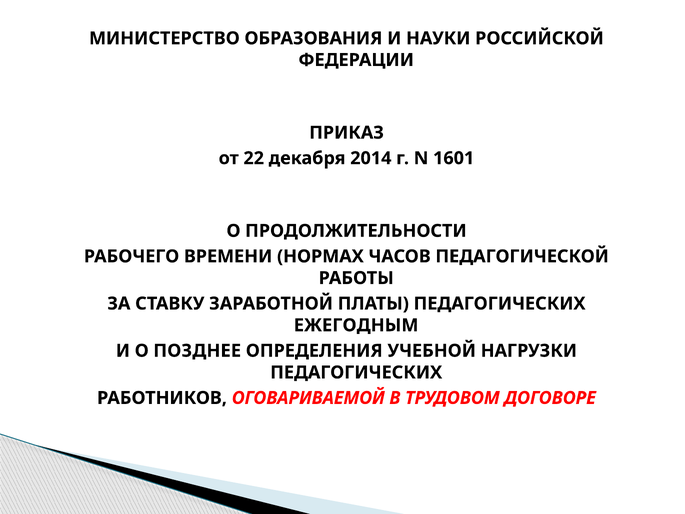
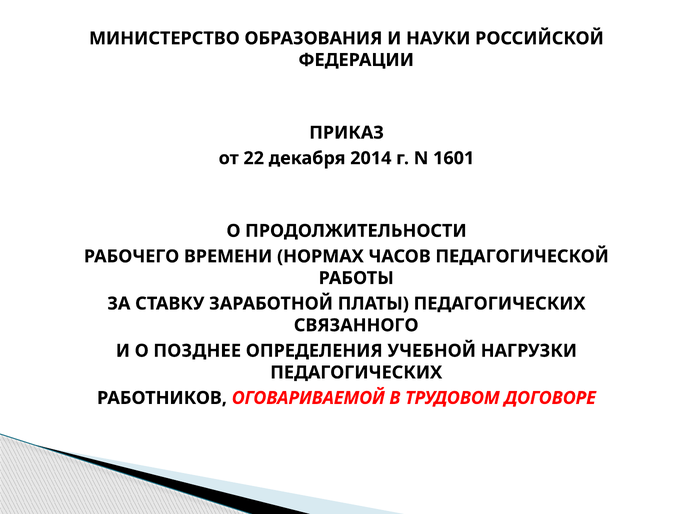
ЕЖЕГОДНЫМ: ЕЖЕГОДНЫМ -> СВЯЗАННОГО (356, 325)
